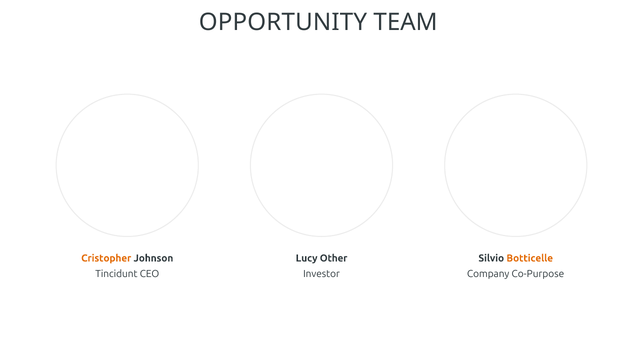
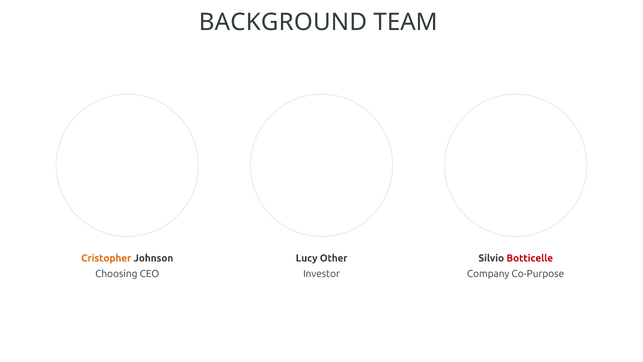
OPPORTUNITY: OPPORTUNITY -> BACKGROUND (283, 22)
Botticelle colour: orange -> red (530, 258)
Tincidunt: Tincidunt -> Choosing (116, 274)
